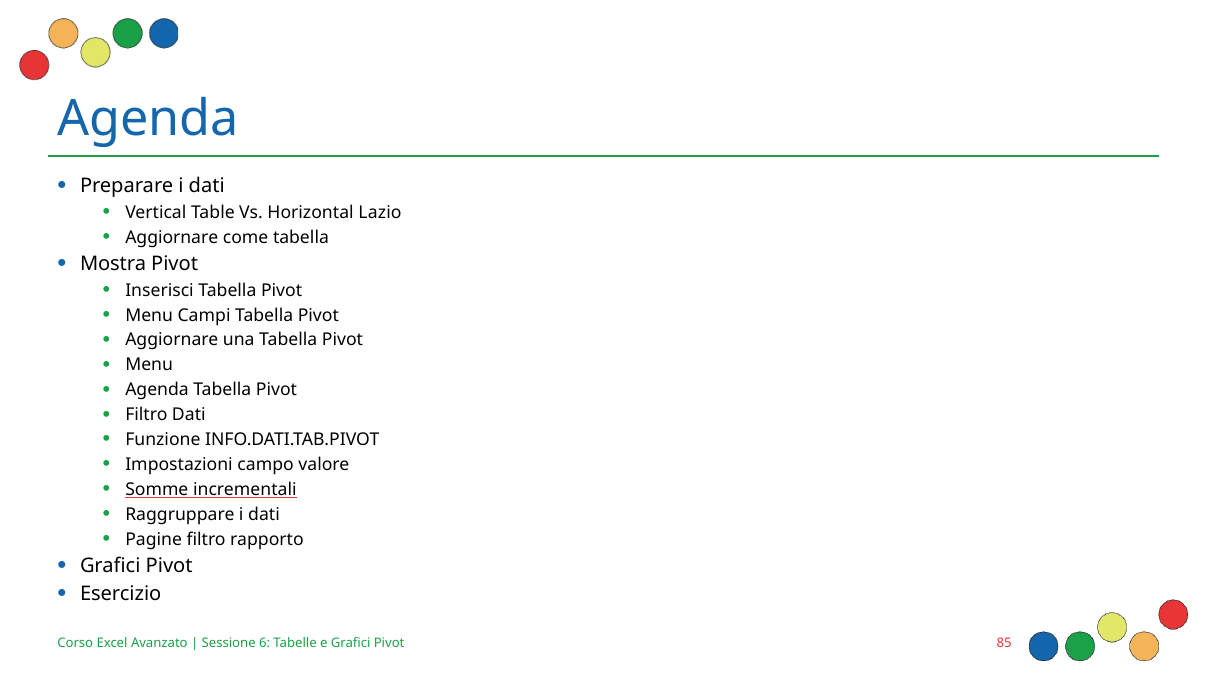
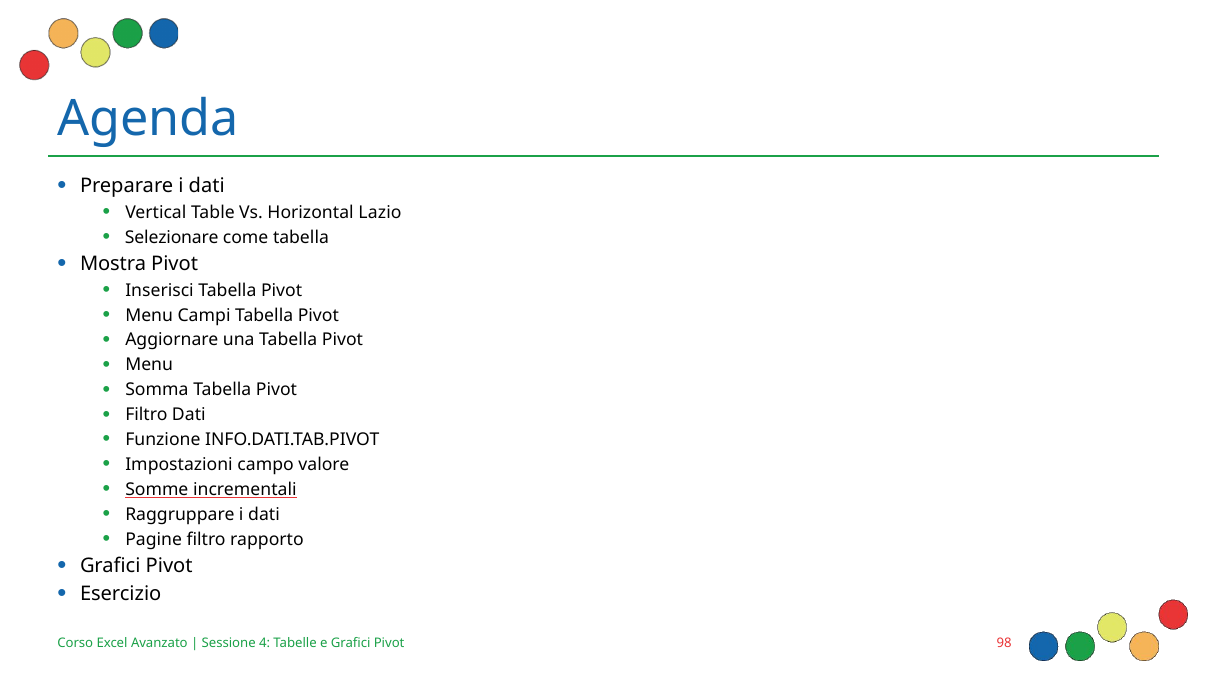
Aggiornare: Aggiornare -> Selezionare (172, 237)
Agenda: Agenda -> Somma (157, 390)
6: 6 -> 4 (265, 643)
85: 85 -> 98 (1004, 643)
